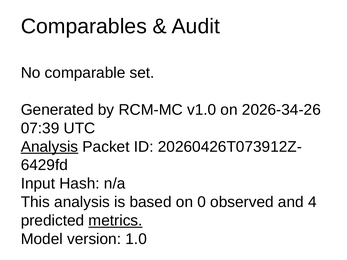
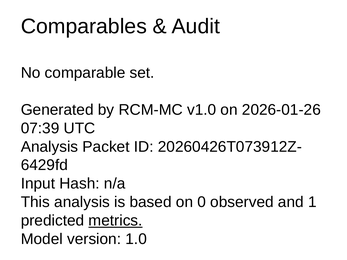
2026-34-26: 2026-34-26 -> 2026-01-26 (281, 110)
Analysis underline: present -> none (49, 147)
4: 4 -> 1 (312, 202)
